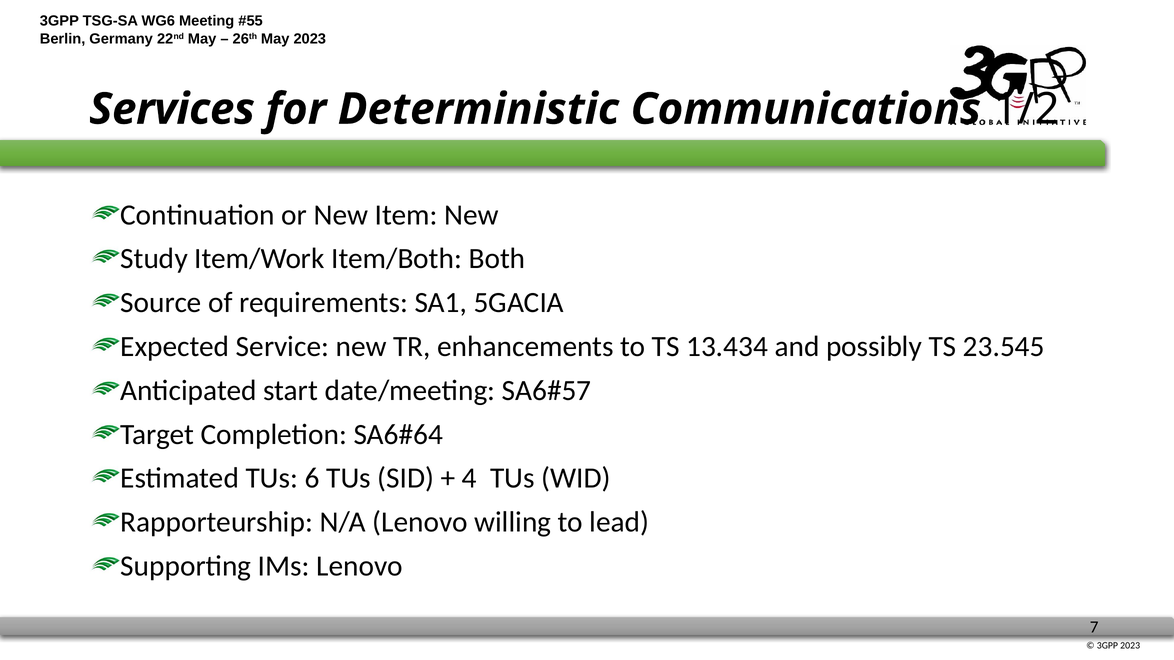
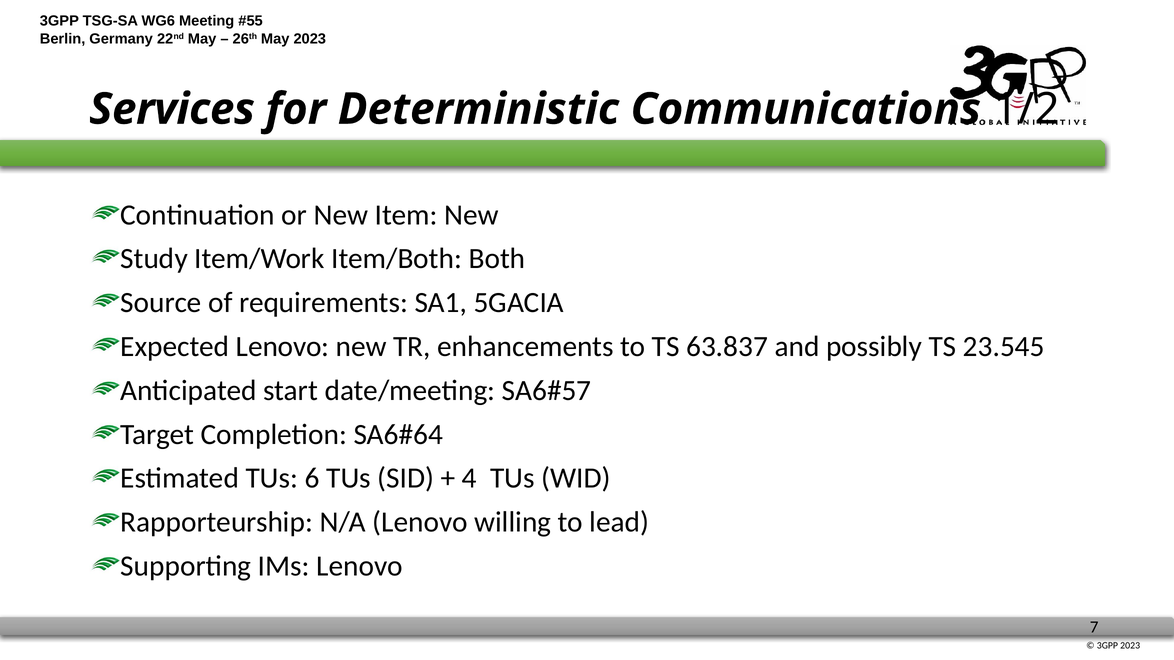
Expected Service: Service -> Lenovo (283, 347)
13.434: 13.434 -> 63.837 (727, 347)
